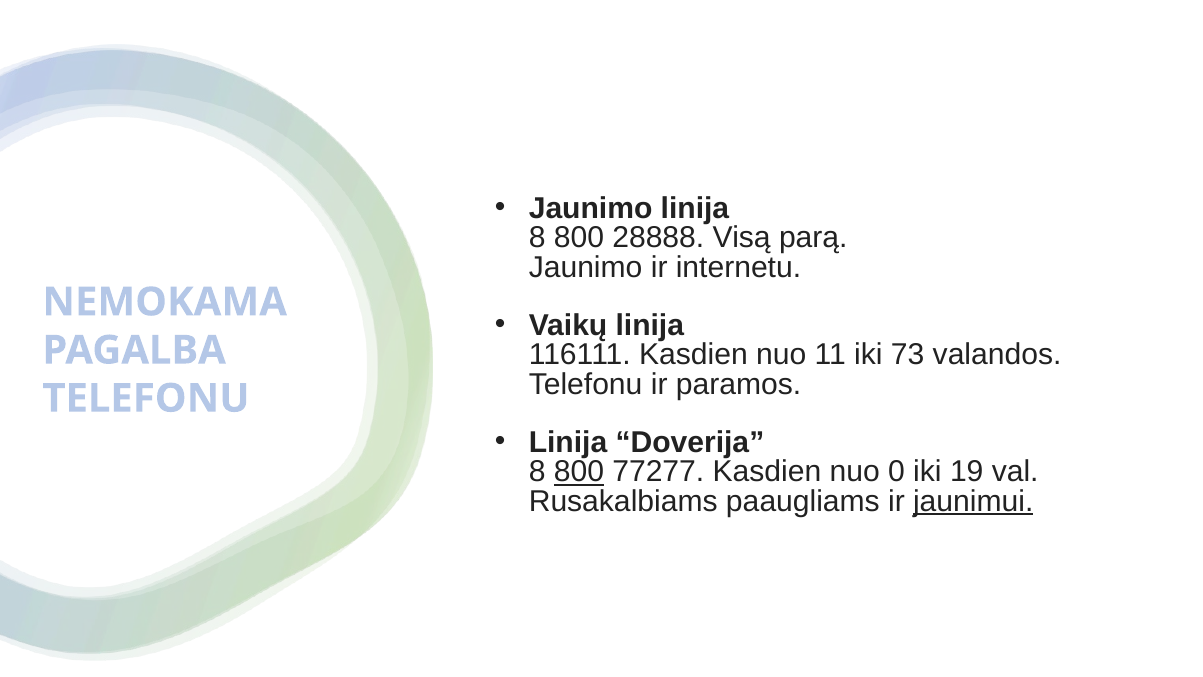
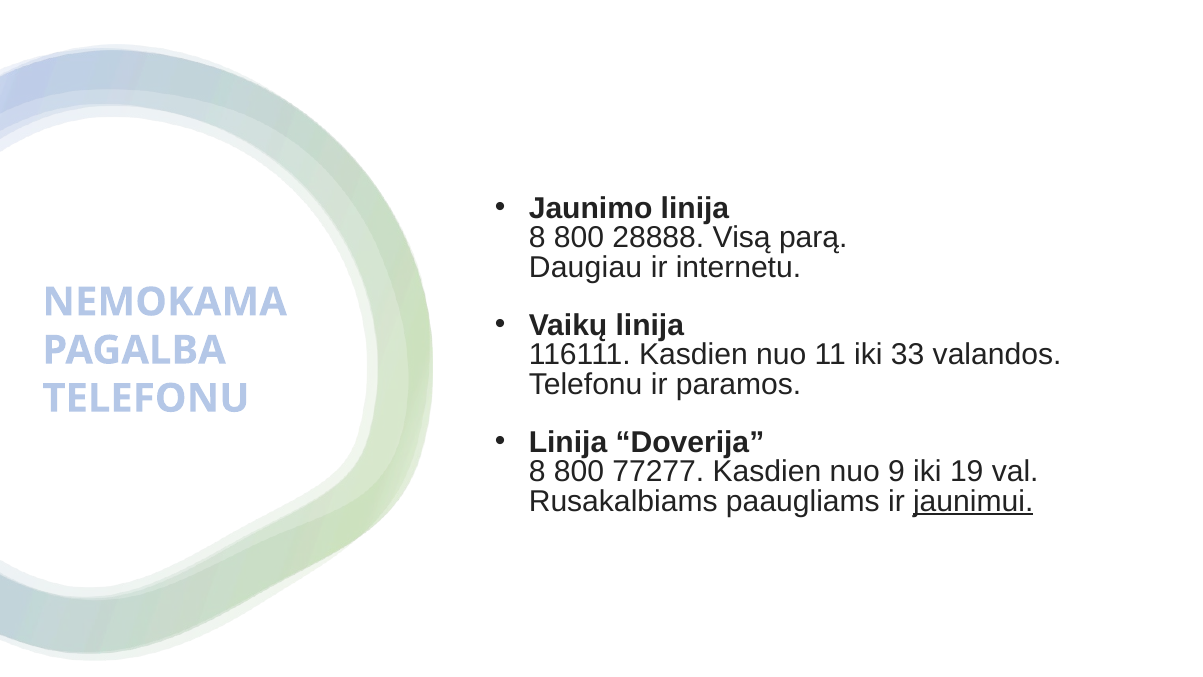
Jaunimo: Jaunimo -> Daugiau (586, 267)
73: 73 -> 33 (908, 355)
800 underline: present -> none (579, 472)
0: 0 -> 9 (896, 472)
